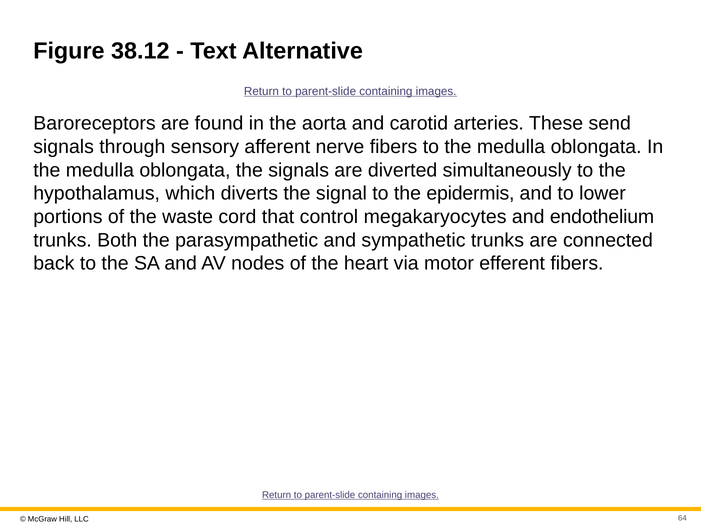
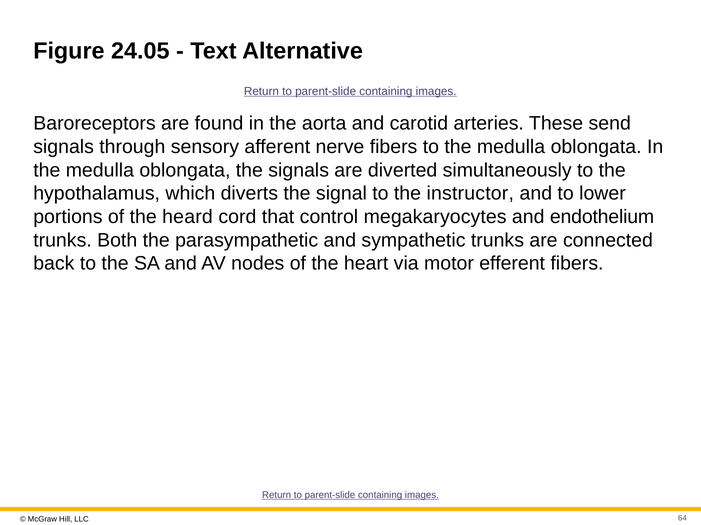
38.12: 38.12 -> 24.05 (140, 51)
epidermis: epidermis -> instructor (470, 194)
waste: waste -> heard (187, 217)
